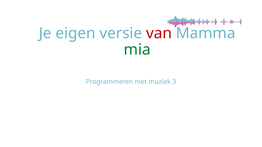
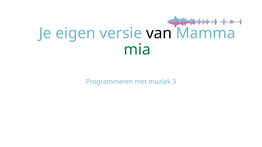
van colour: red -> black (159, 33)
